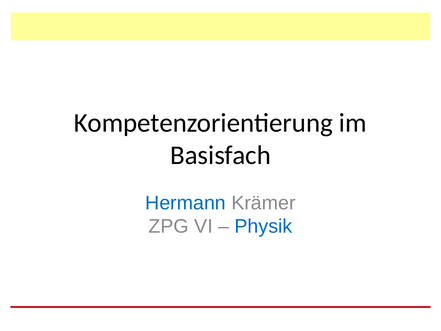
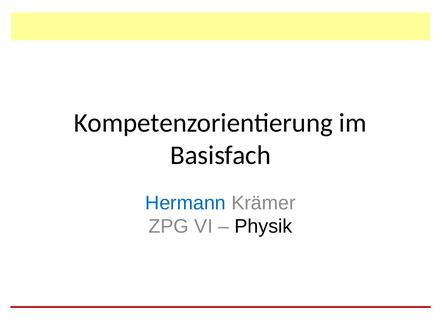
Physik colour: blue -> black (263, 226)
